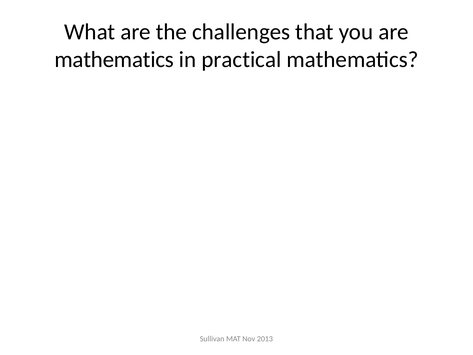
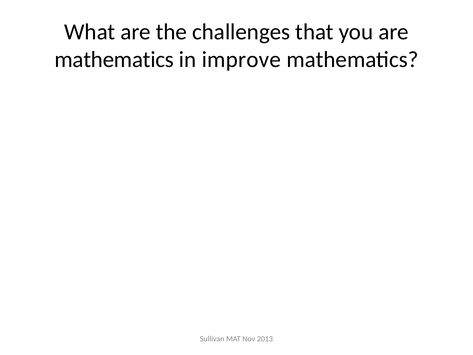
practical: practical -> improve (241, 60)
